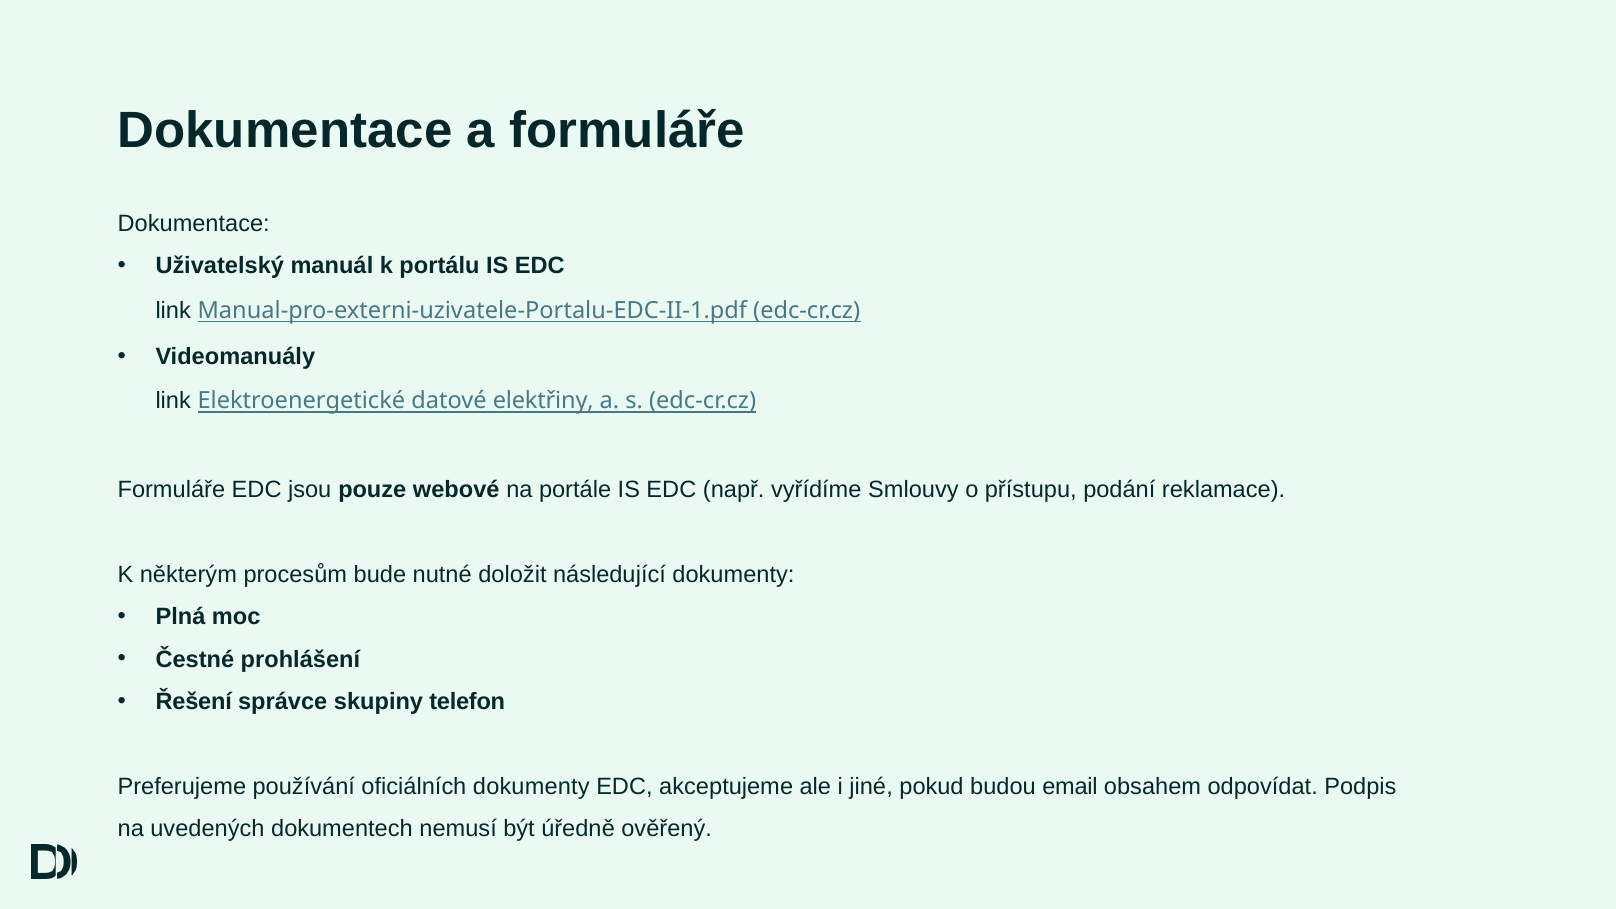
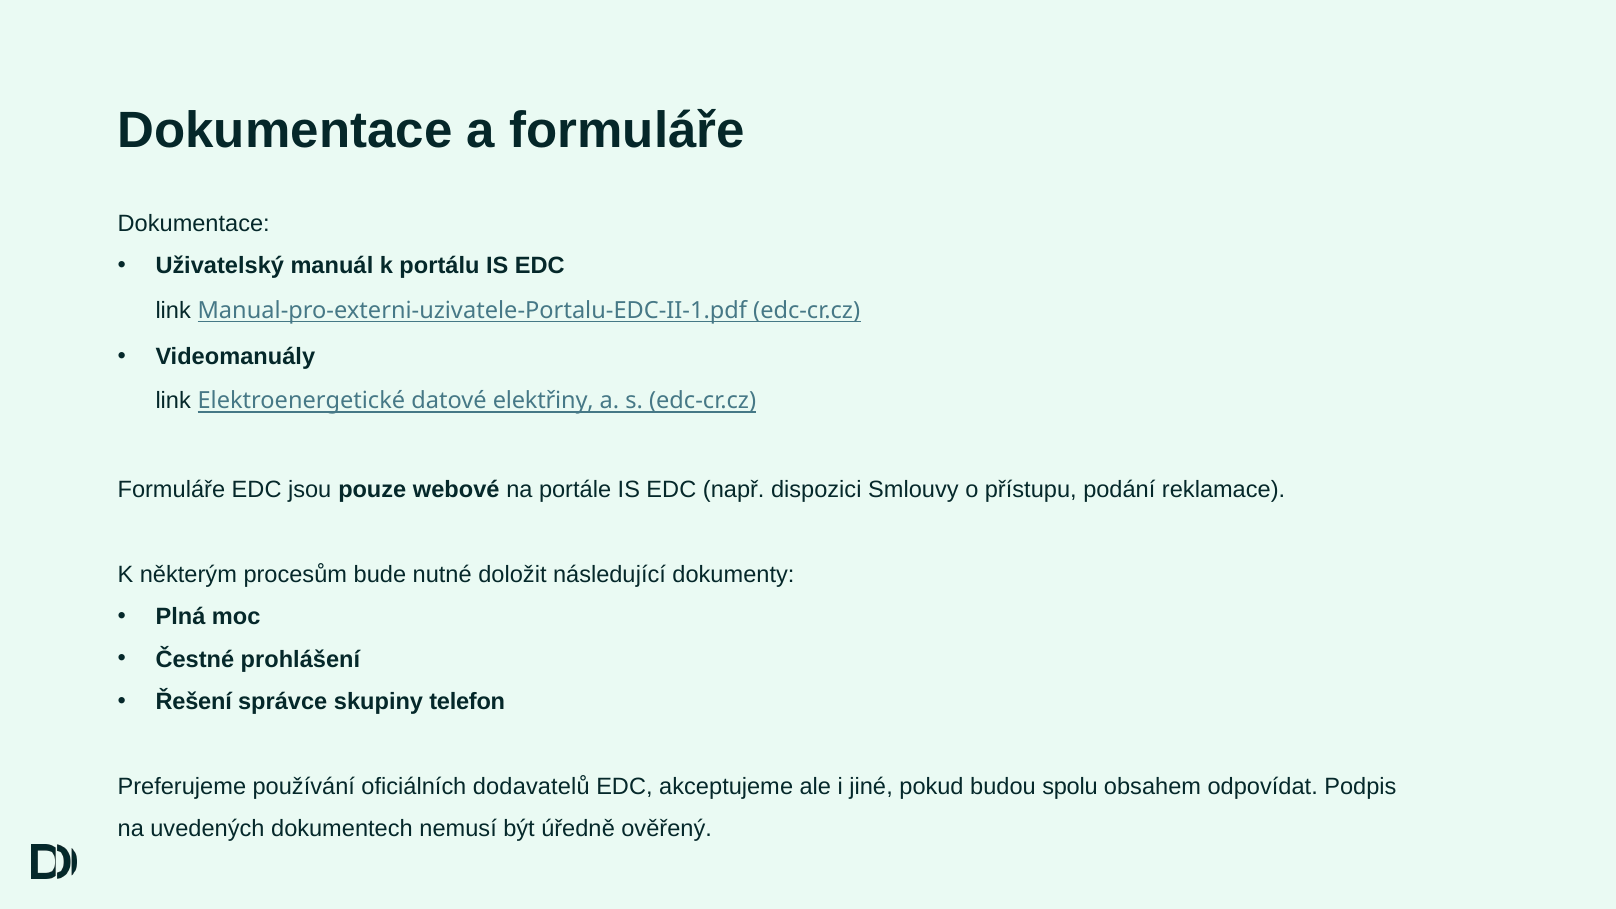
vyřídíme: vyřídíme -> dispozici (816, 490)
oficiálních dokumenty: dokumenty -> dodavatelů (531, 787)
email: email -> spolu (1070, 787)
